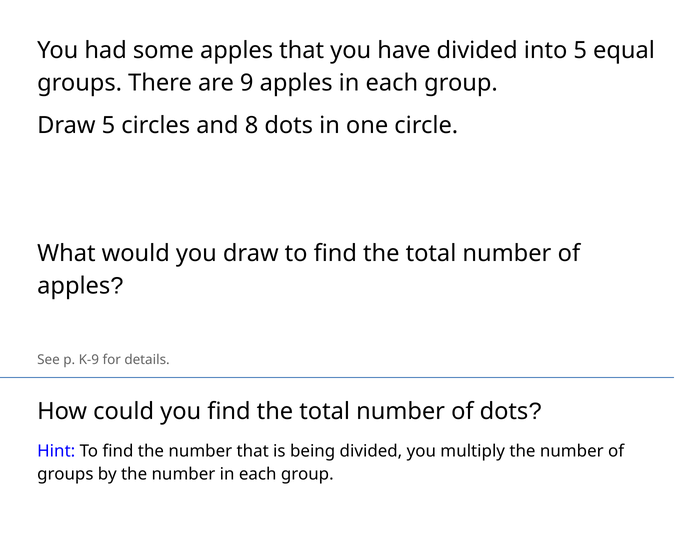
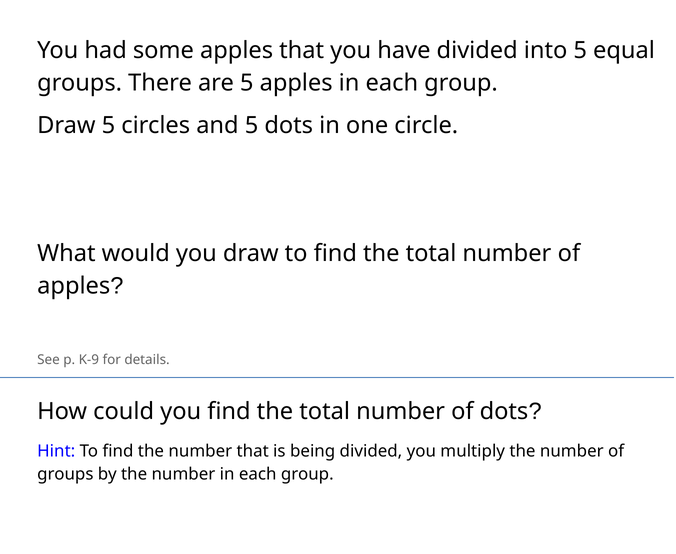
are 9: 9 -> 5 (247, 83)
and 8: 8 -> 5 (252, 126)
